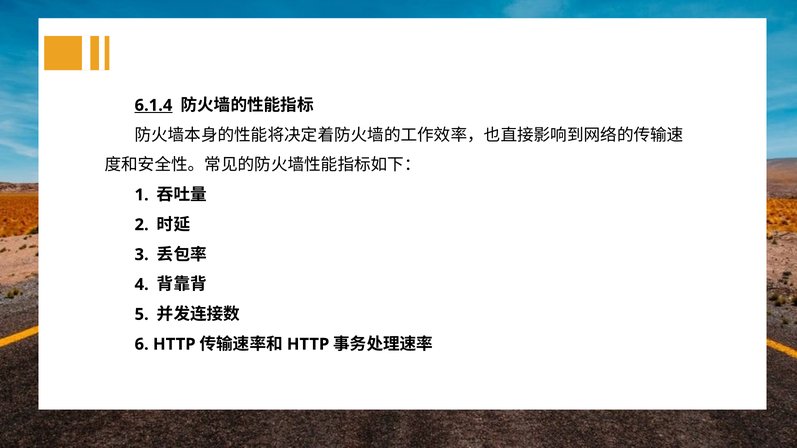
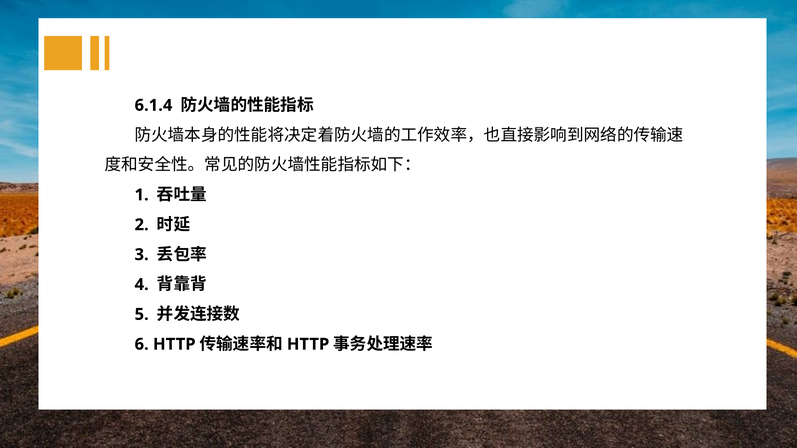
6.1.4 underline: present -> none (153, 105)
